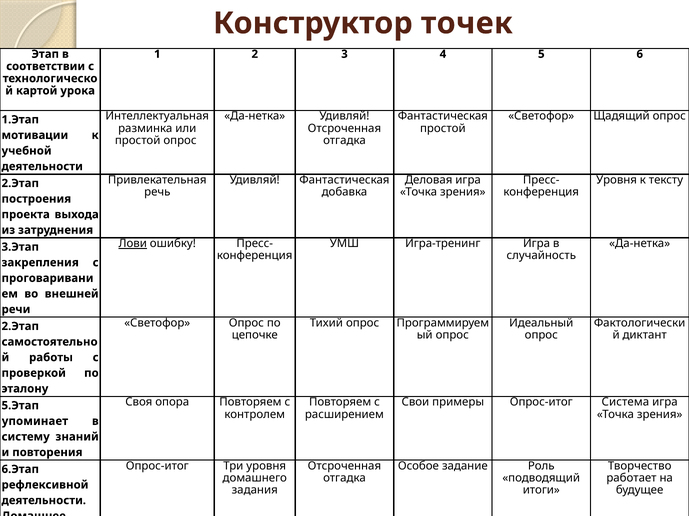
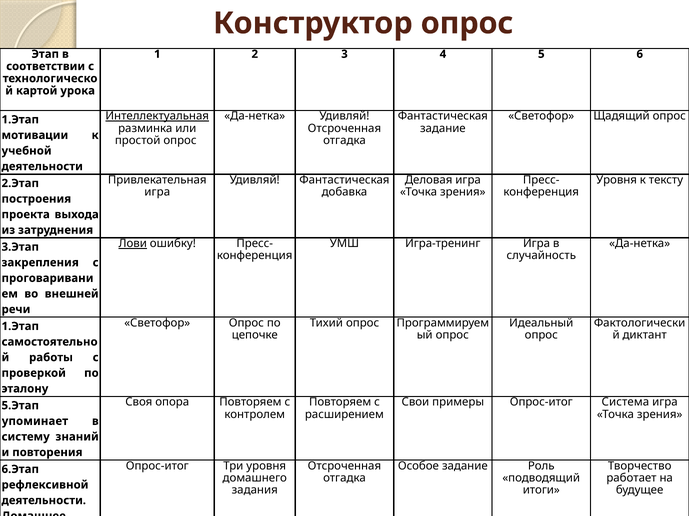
Конструктор точек: точек -> опрос (467, 23)
Интеллектуальная underline: none -> present (157, 116)
простой: простой -> задание (443, 129)
речь: речь -> игра (157, 192)
2.Этап: 2.Этап -> 1.Этап (20, 327)
